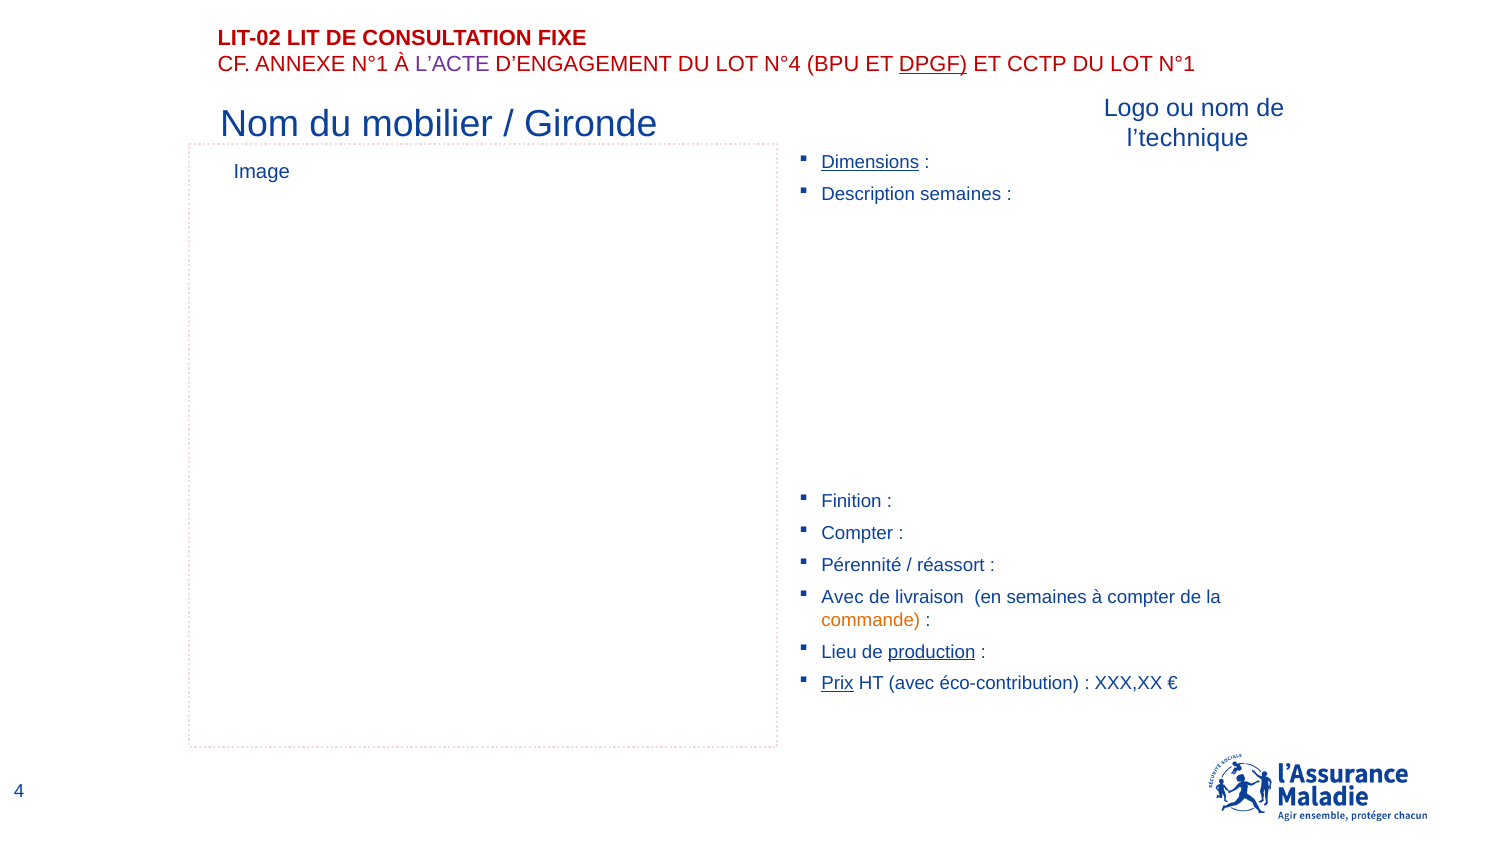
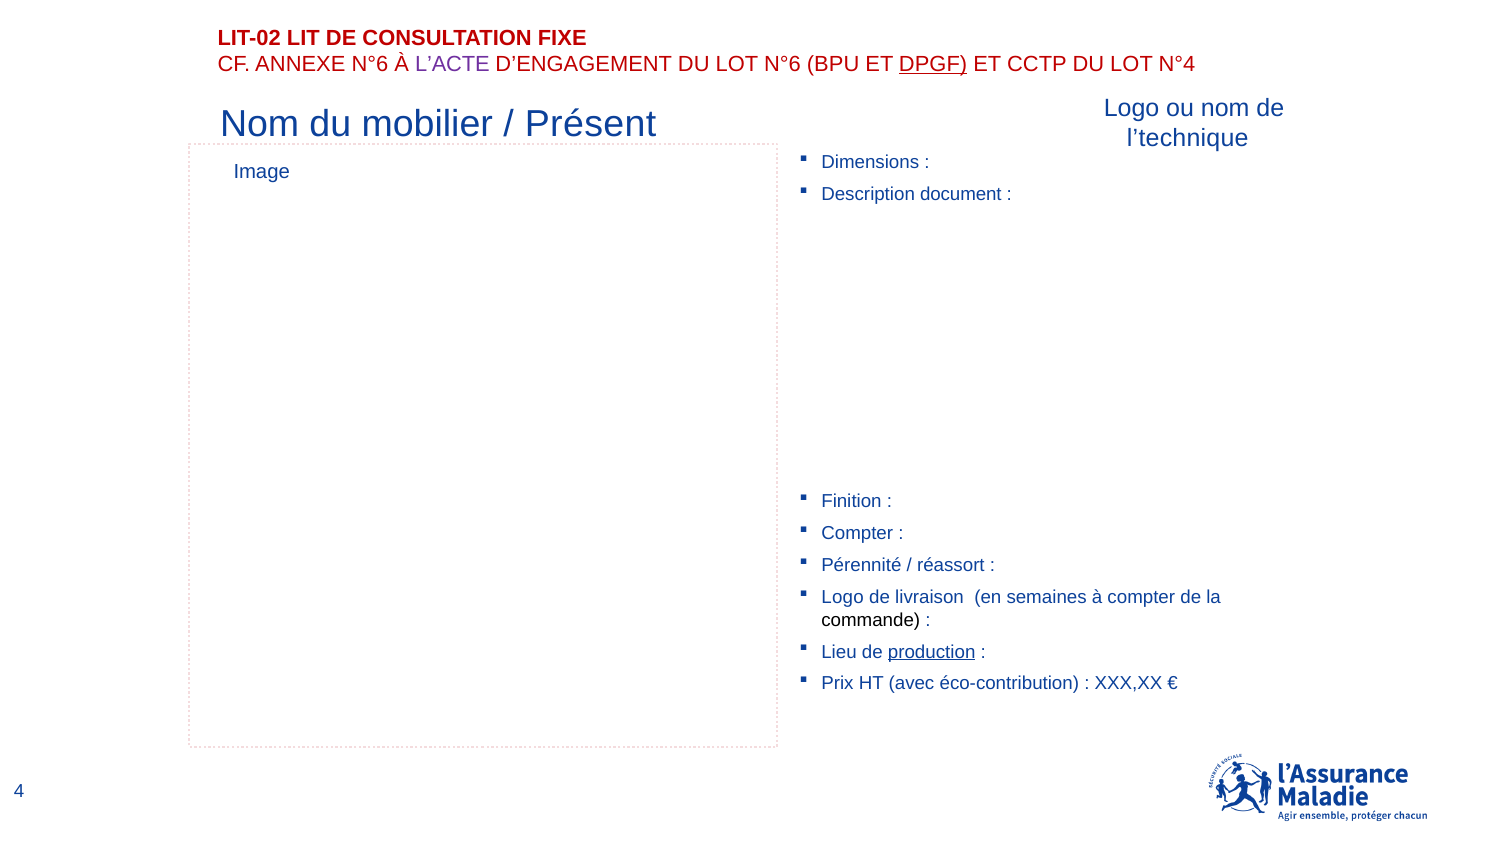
ANNEXE N°1: N°1 -> N°6 (370, 64)
LOT N°4: N°4 -> N°6 (782, 64)
LOT N°1: N°1 -> N°4 (1177, 64)
Gironde: Gironde -> Présent (591, 124)
Dimensions underline: present -> none (870, 162)
Description semaines: semaines -> document (961, 194)
Avec: Avec -> Logo (843, 598)
commande colour: orange -> black (871, 620)
Prix underline: present -> none (838, 684)
